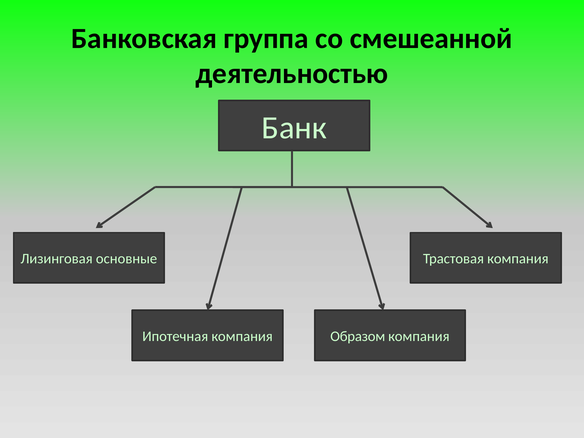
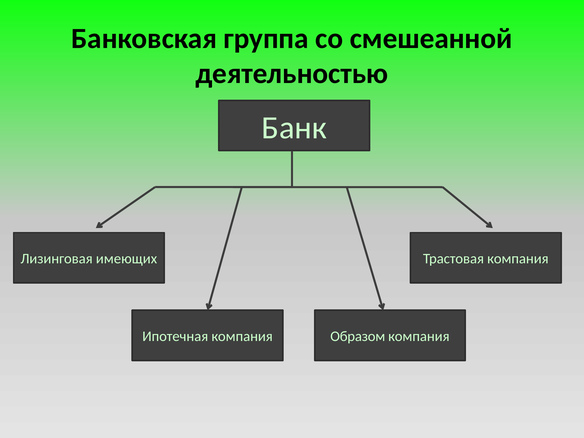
основные: основные -> имеющих (127, 259)
